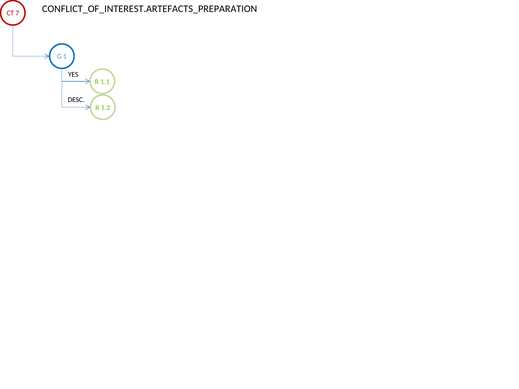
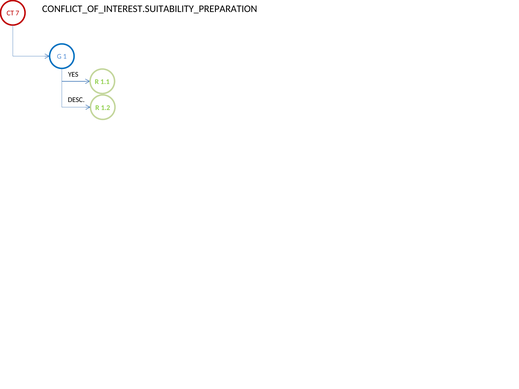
CONFLICT_OF_INTEREST.ARTEFACTS_PREPARATION: CONFLICT_OF_INTEREST.ARTEFACTS_PREPARATION -> CONFLICT_OF_INTEREST.SUITABILITY_PREPARATION (150, 9)
